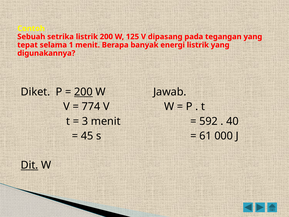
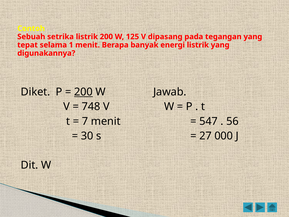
774: 774 -> 748 (91, 106)
3: 3 -> 7 (85, 121)
592: 592 -> 547 (209, 121)
40: 40 -> 56 (233, 121)
45: 45 -> 30 (87, 136)
61: 61 -> 27 (205, 136)
Dit underline: present -> none (30, 165)
